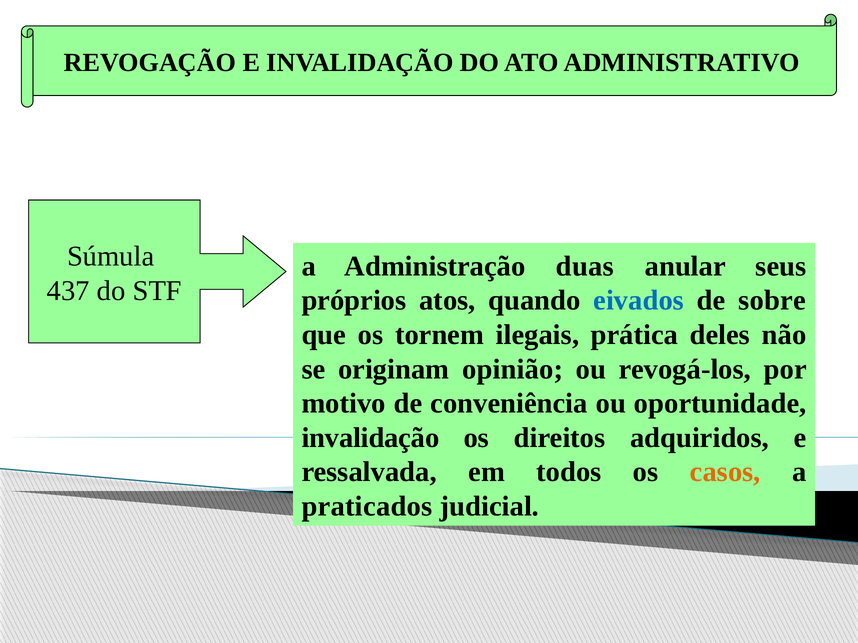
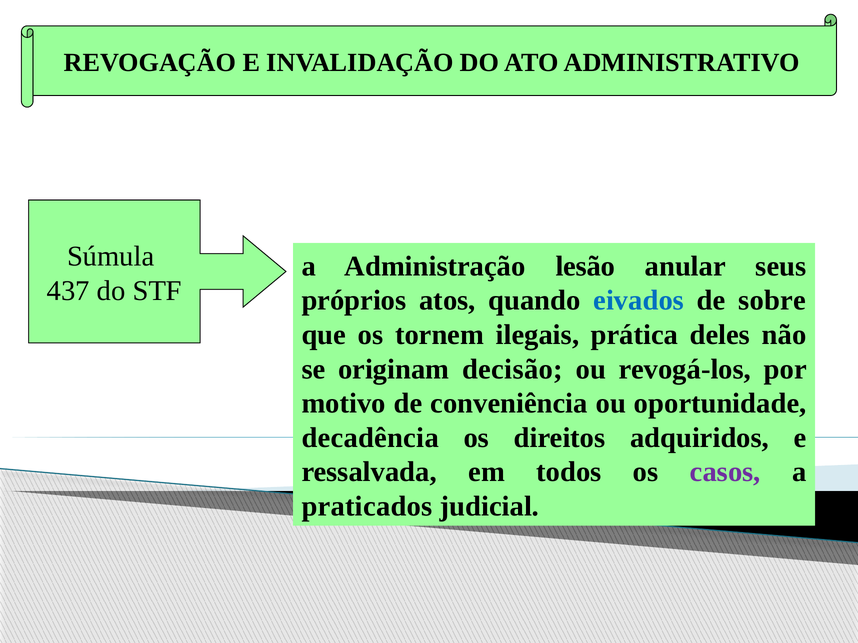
duas: duas -> lesão (585, 266)
opinião: opinião -> decisão (513, 369)
invalidação: invalidação -> decadência (370, 438)
casos colour: orange -> purple (725, 472)
